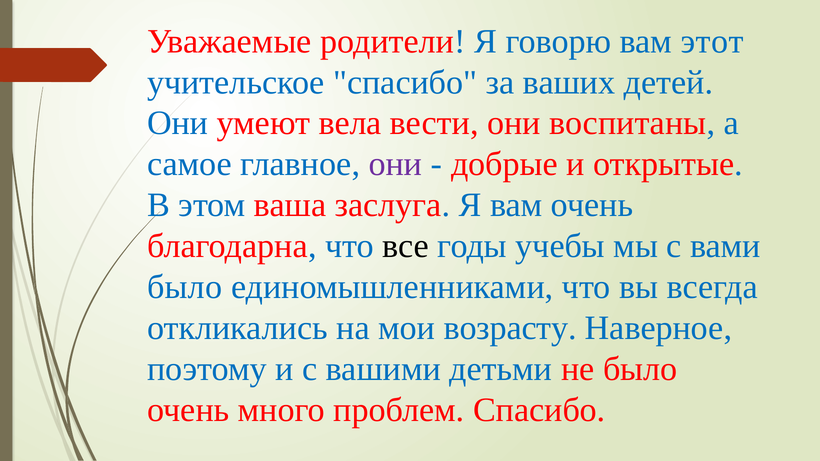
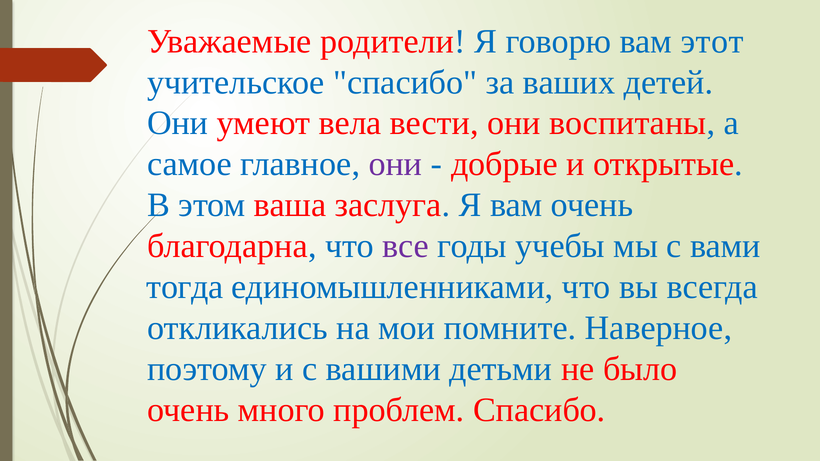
все colour: black -> purple (405, 246)
было: было -> тогда (185, 287)
возрасту: возрасту -> помните (510, 328)
